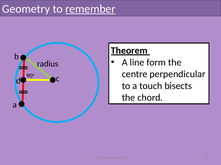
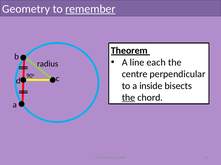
form: form -> each (156, 63)
touch: touch -> inside (151, 86)
the underline: none -> present (129, 98)
